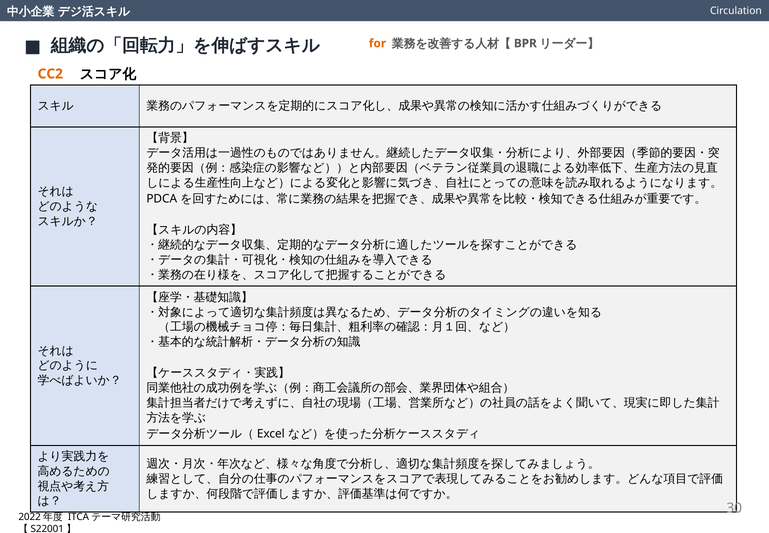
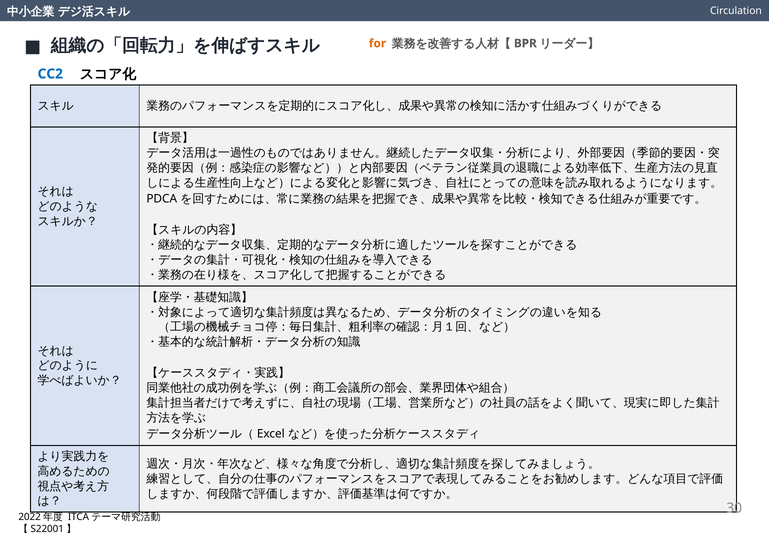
CC2 colour: orange -> blue (50, 74)
